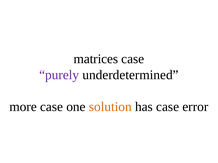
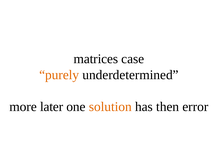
purely colour: purple -> orange (59, 75)
more case: case -> later (52, 107)
has case: case -> then (168, 107)
